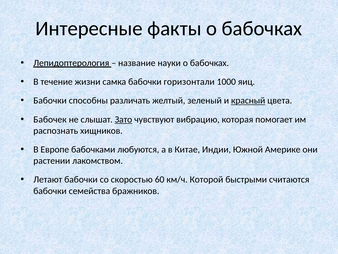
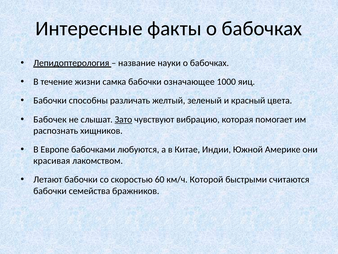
горизонтали: горизонтали -> означающее (189, 82)
красный underline: present -> none (248, 100)
растении: растении -> красивая (52, 161)
